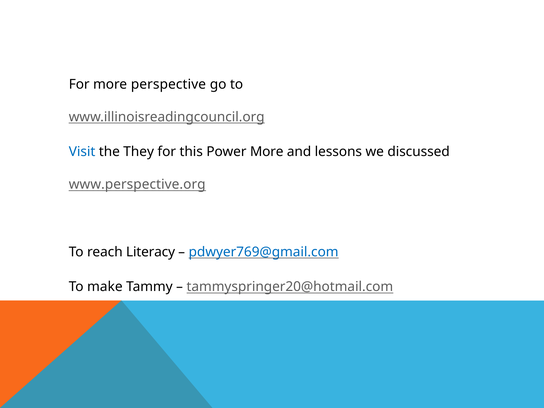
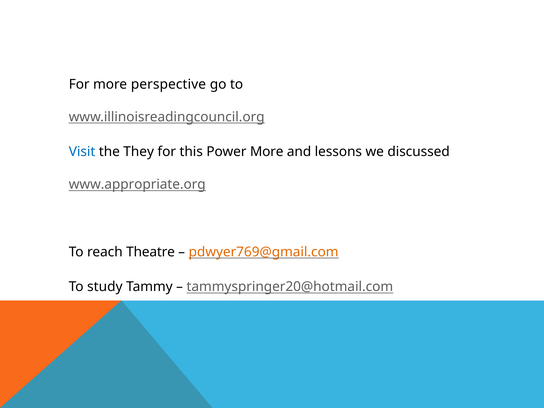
www.perspective.org: www.perspective.org -> www.appropriate.org (137, 184)
Literacy: Literacy -> Theatre (151, 252)
pdwyer769@gmail.com colour: blue -> orange (264, 252)
make: make -> study (105, 287)
